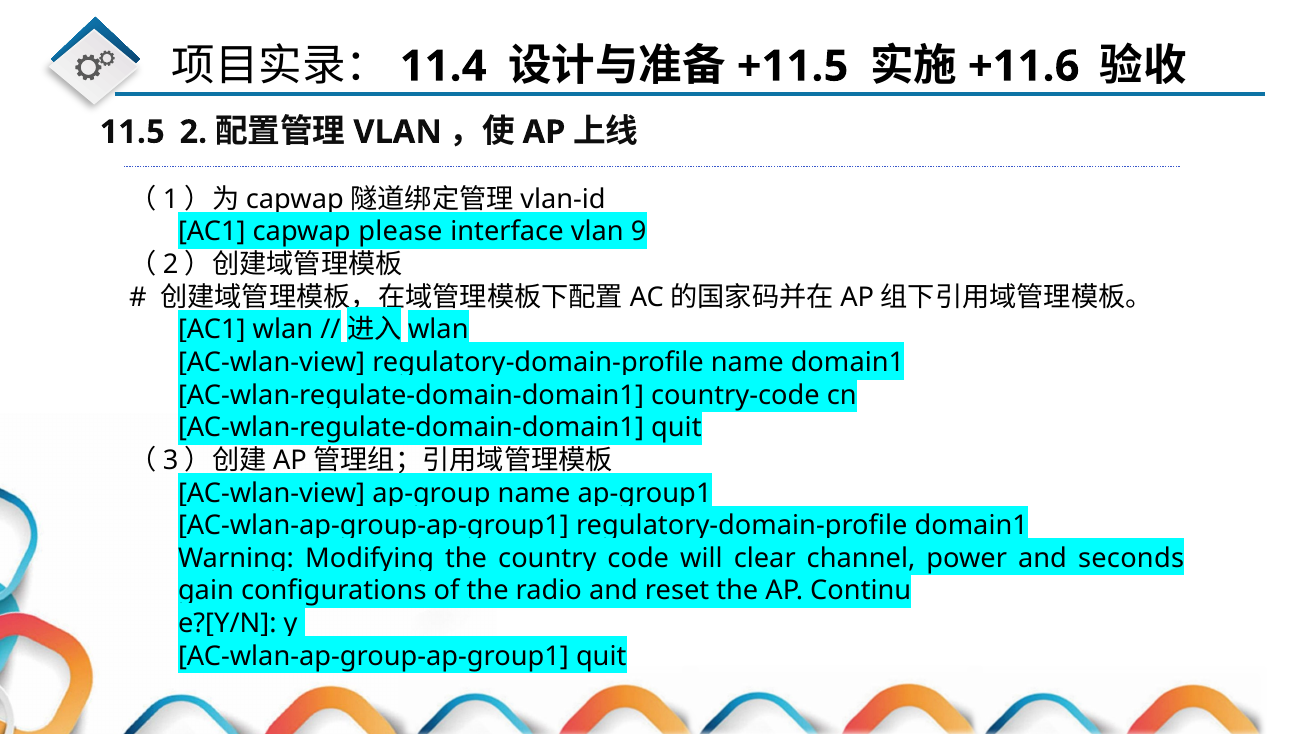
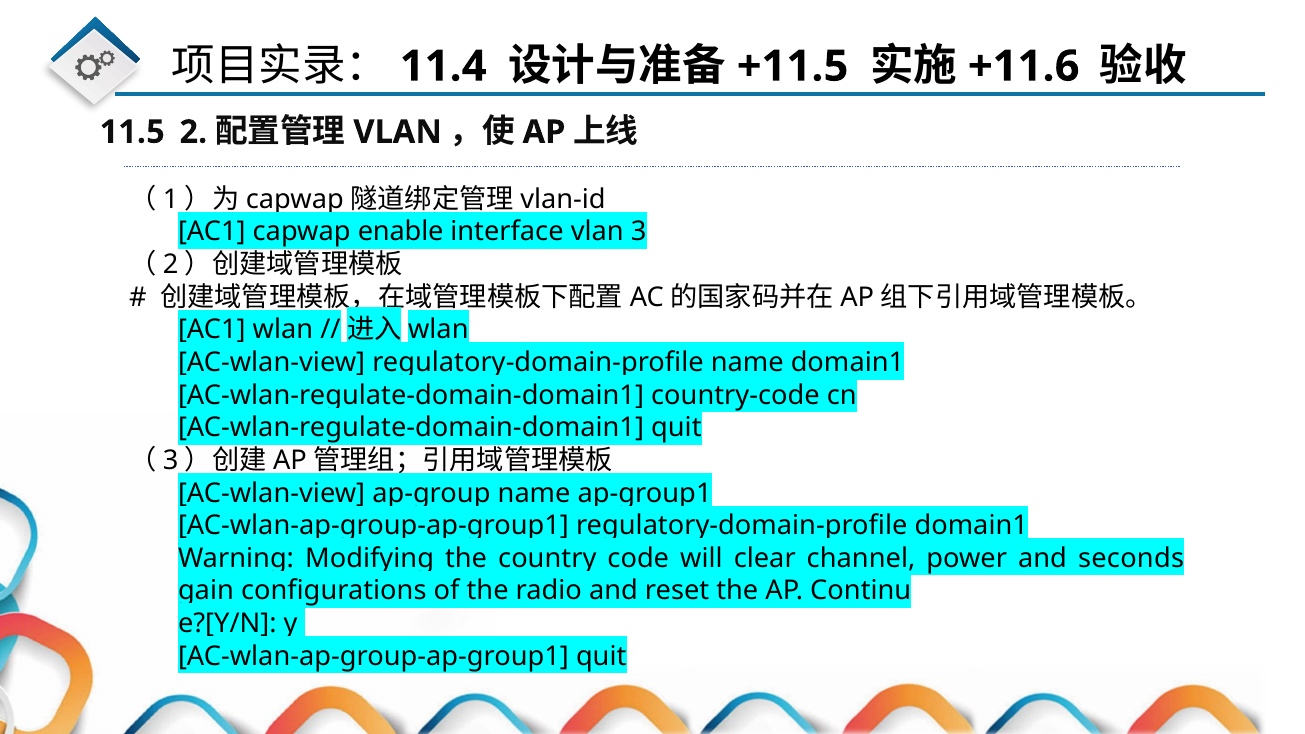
please: please -> enable (401, 232)
vlan 9: 9 -> 3 (639, 232)
